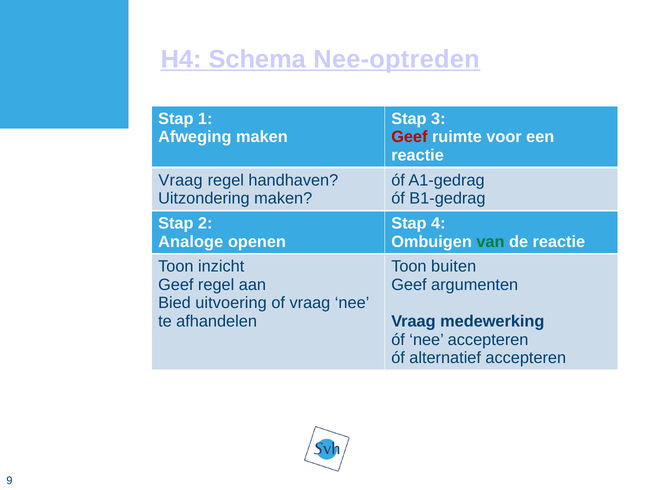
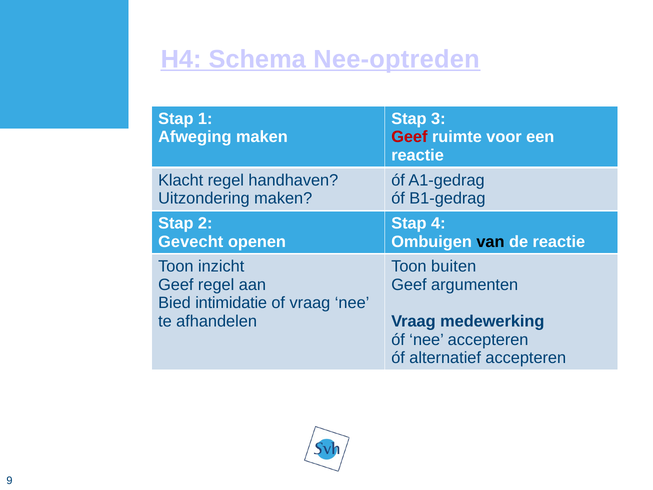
Vraag: Vraag -> Klacht (181, 180)
Analoge: Analoge -> Gevecht (191, 241)
van colour: green -> black (490, 241)
uitvoering: uitvoering -> intimidatie (231, 303)
